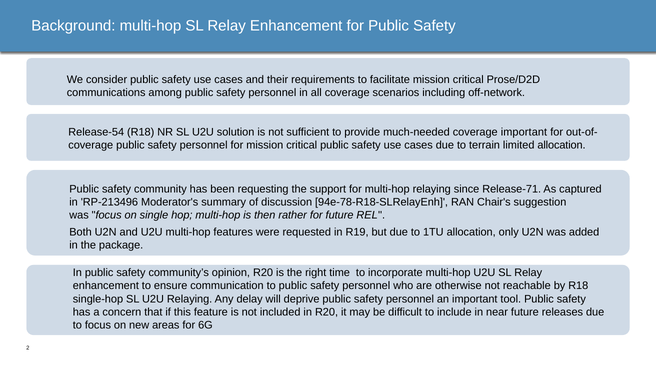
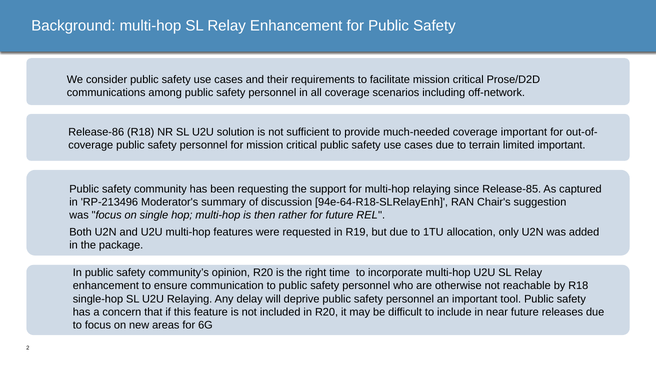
Release-54: Release-54 -> Release-86 (96, 132)
limited allocation: allocation -> important (561, 145)
Release-71: Release-71 -> Release-85 (512, 189)
94e-78-R18-SLRelayEnh: 94e-78-R18-SLRelayEnh -> 94e-64-R18-SLRelayEnh (382, 202)
